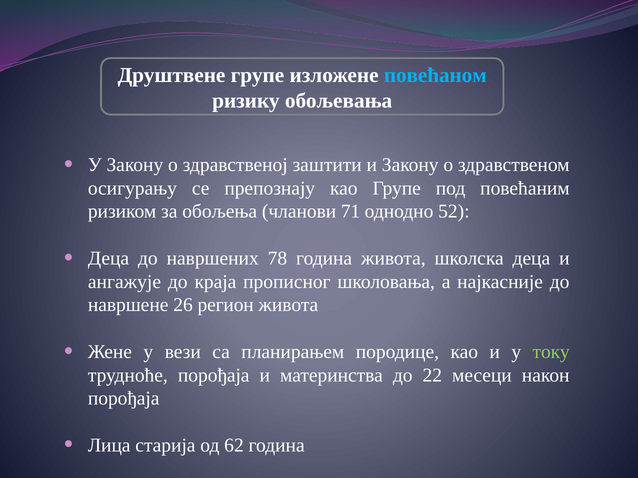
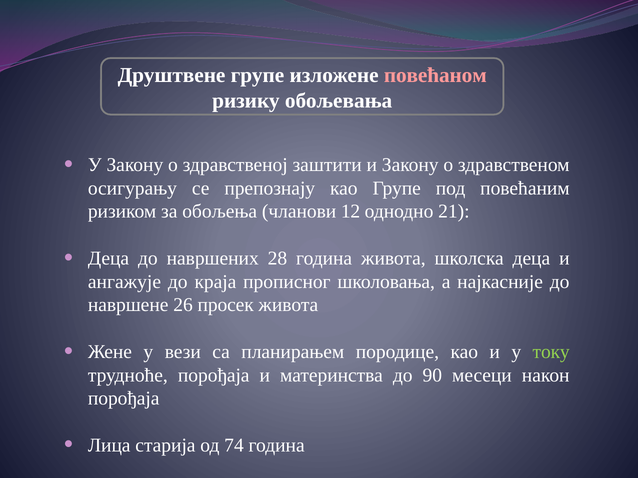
повећаном colour: light blue -> pink (435, 75)
71: 71 -> 12 (351, 212)
52: 52 -> 21 (454, 212)
78: 78 -> 28 (277, 259)
регион: регион -> просек (226, 305)
22: 22 -> 90 (432, 375)
62: 62 -> 74 (234, 446)
